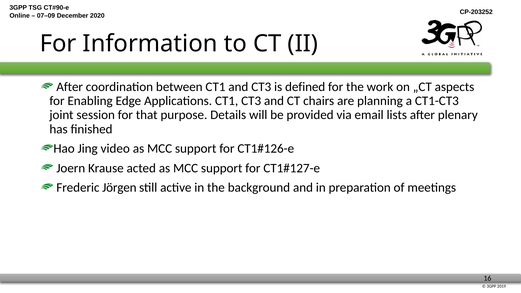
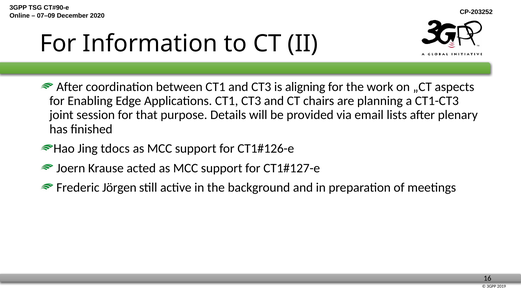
defined: defined -> aligning (305, 87)
video: video -> tdocs (115, 149)
